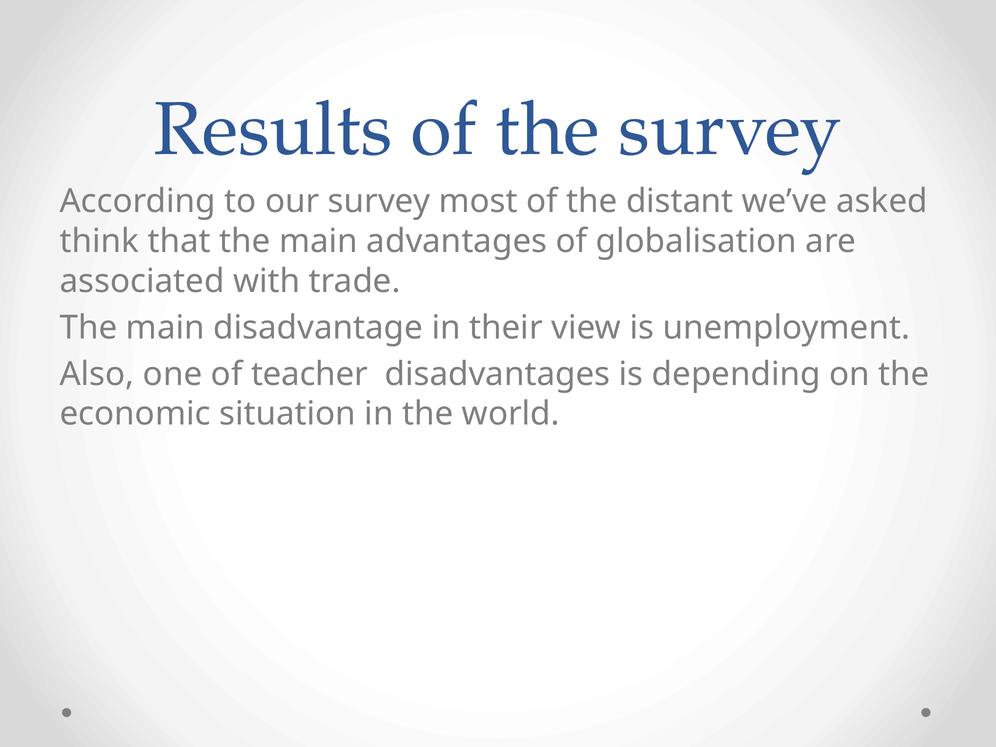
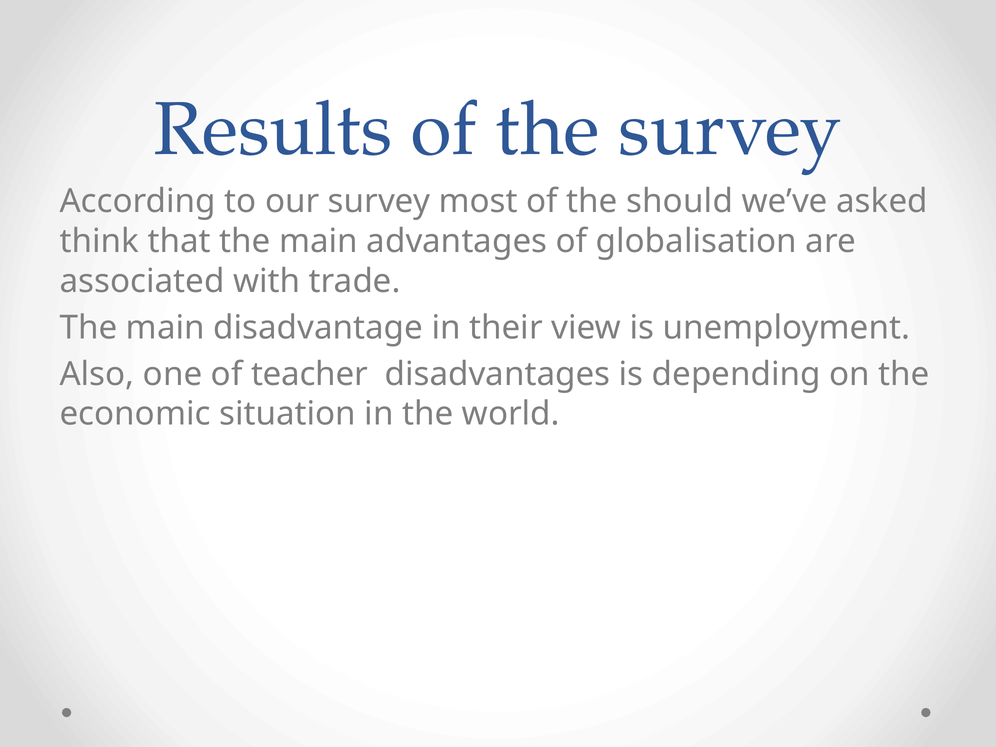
distant: distant -> should (680, 202)
